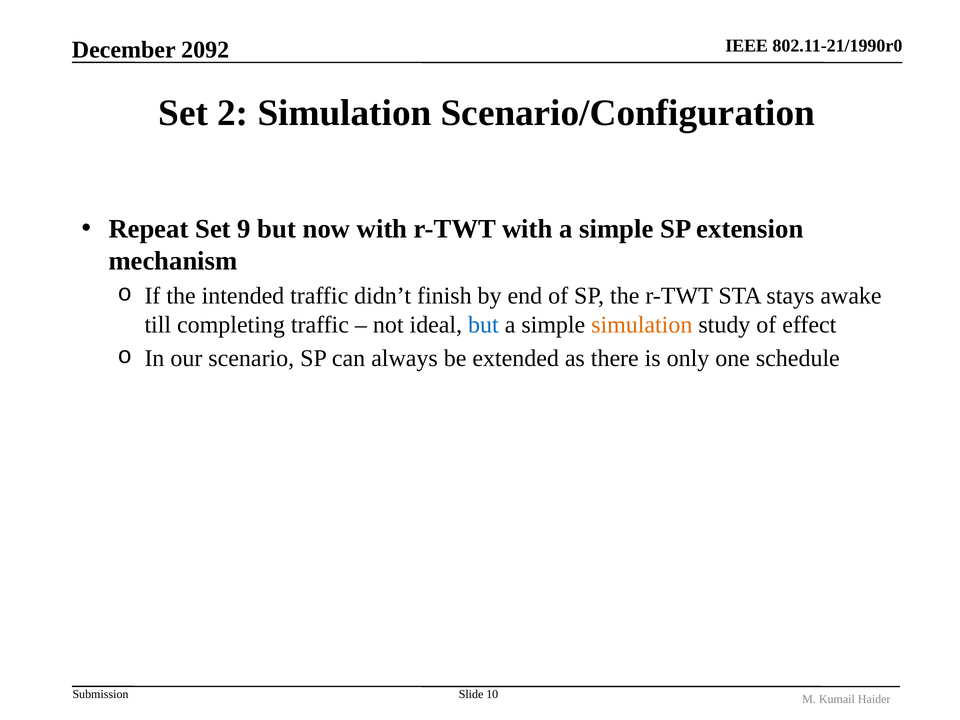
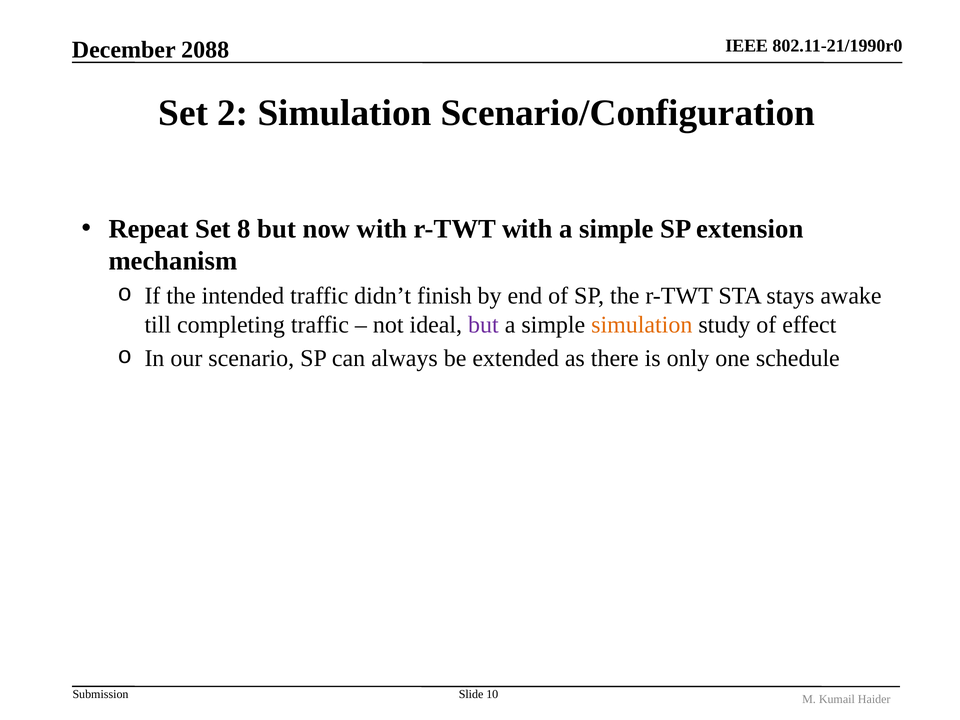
2092: 2092 -> 2088 (205, 50)
9: 9 -> 8 (244, 229)
but colour: blue -> purple (483, 325)
